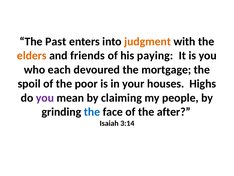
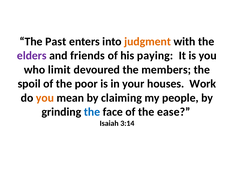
elders colour: orange -> purple (32, 55)
each: each -> limit (59, 69)
mortgage: mortgage -> members (166, 69)
Highs: Highs -> Work (203, 83)
you colour: purple -> orange (45, 98)
after: after -> ease (174, 112)
